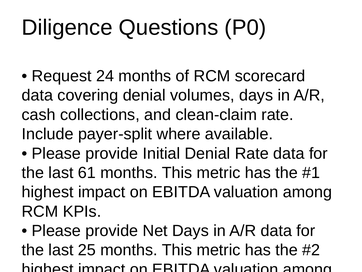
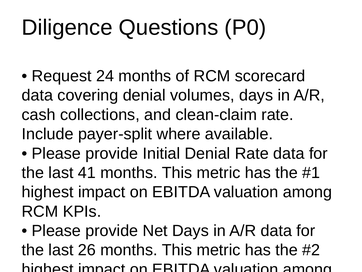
61: 61 -> 41 (87, 172)
25: 25 -> 26 (87, 250)
